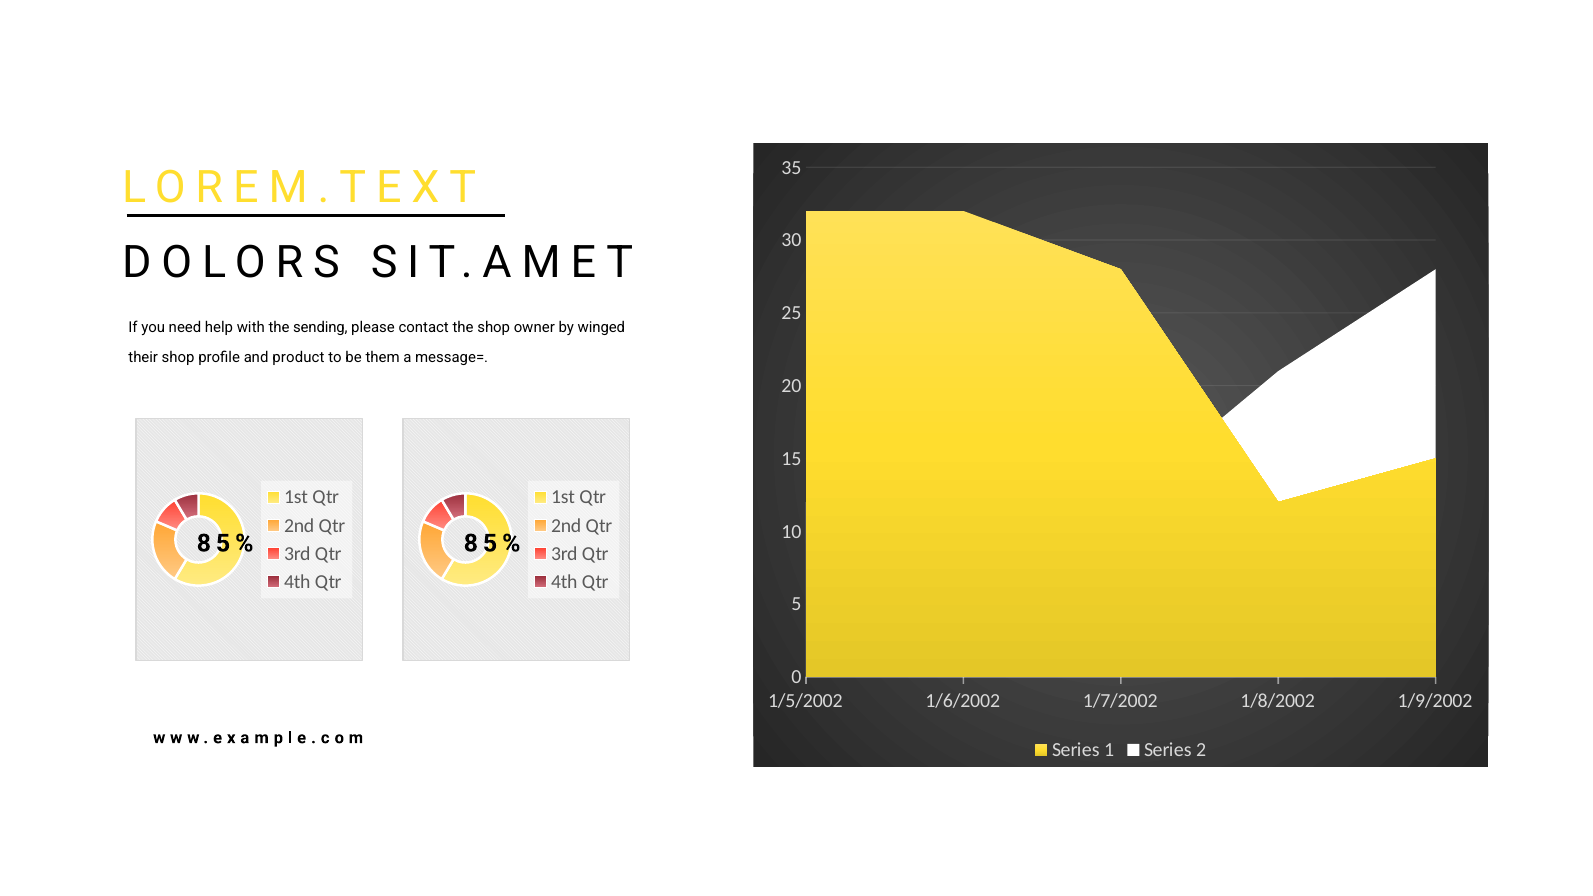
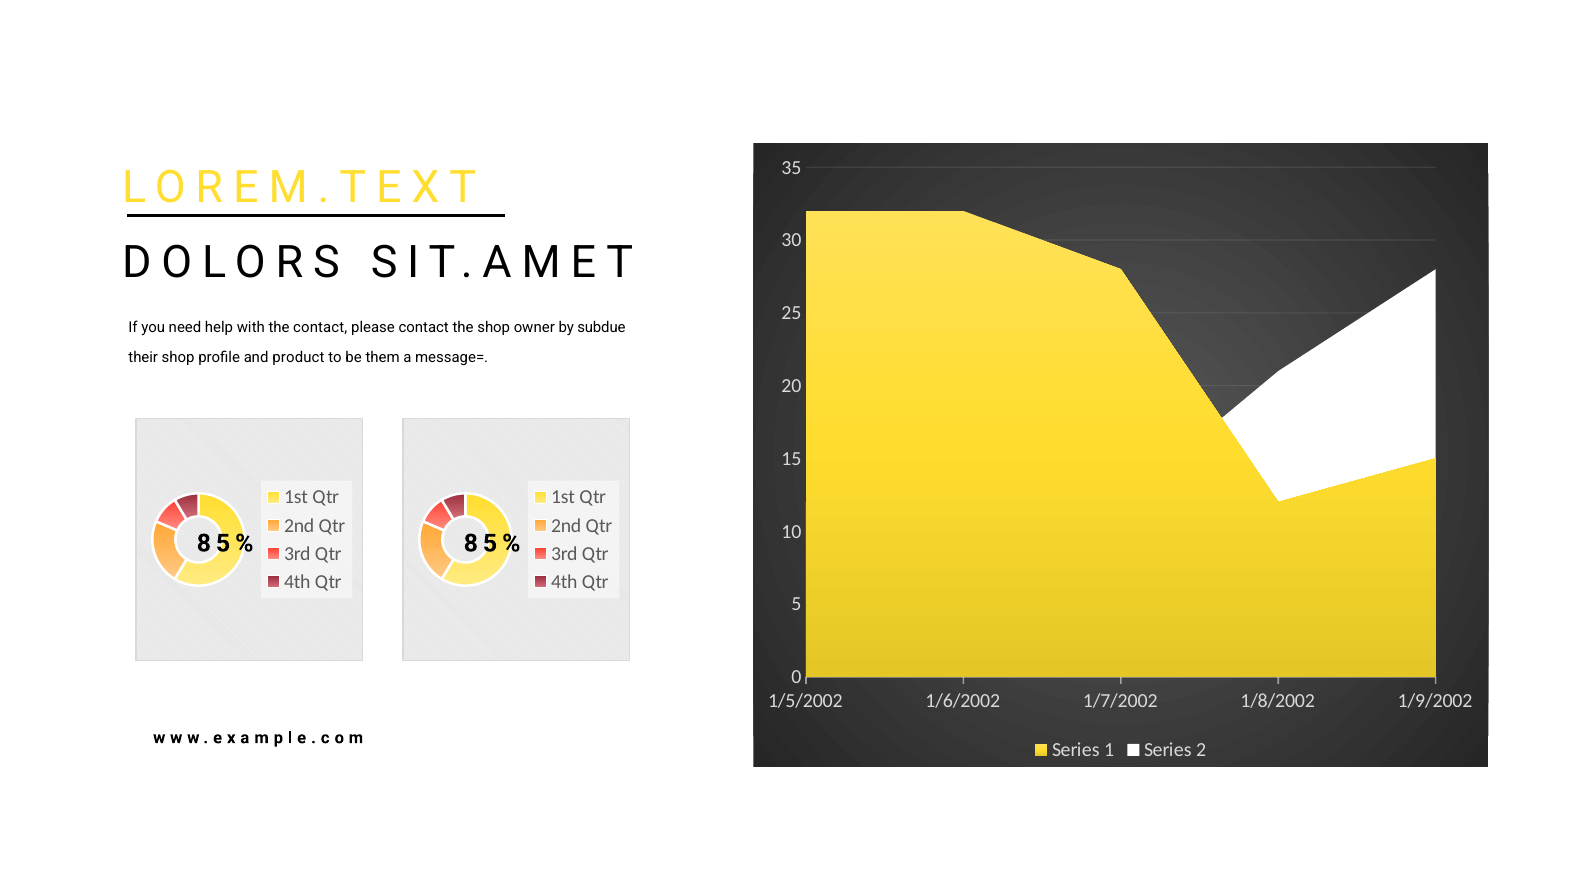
the sending: sending -> contact (320, 328)
winged: winged -> subdue (601, 328)
